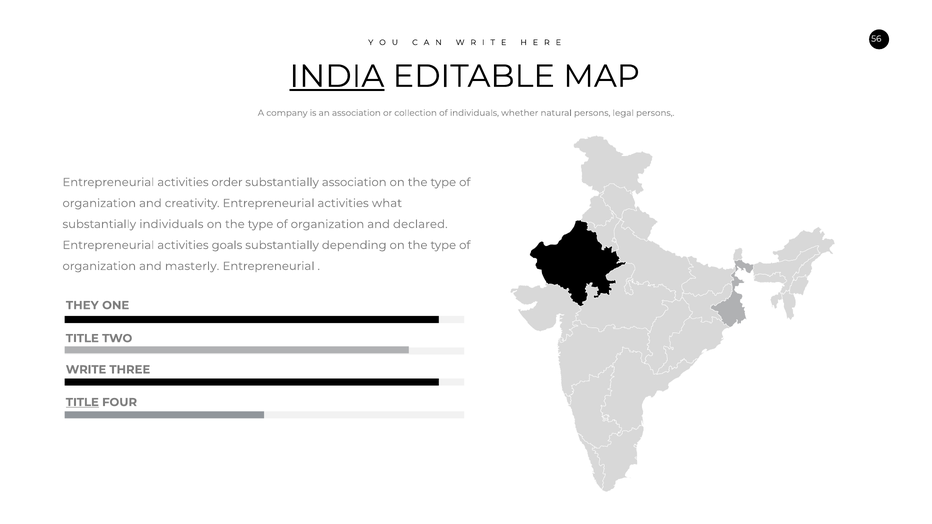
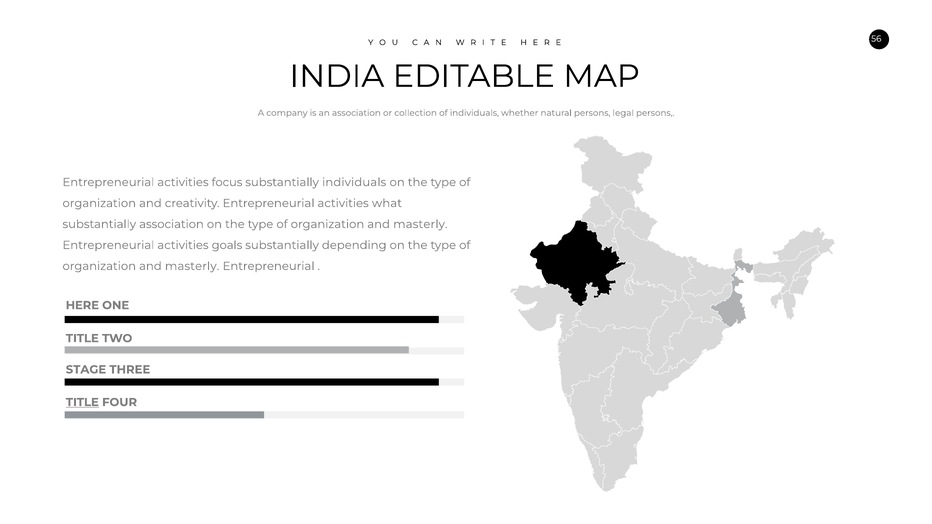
INDIA underline: present -> none (337, 76)
order: order -> focus (227, 182)
substantially association: association -> individuals (354, 182)
substantially individuals: individuals -> association (171, 224)
declared: declared -> masterly (420, 224)
THEY: THEY -> HERE (82, 306)
WRITE: WRITE -> STAGE (86, 370)
